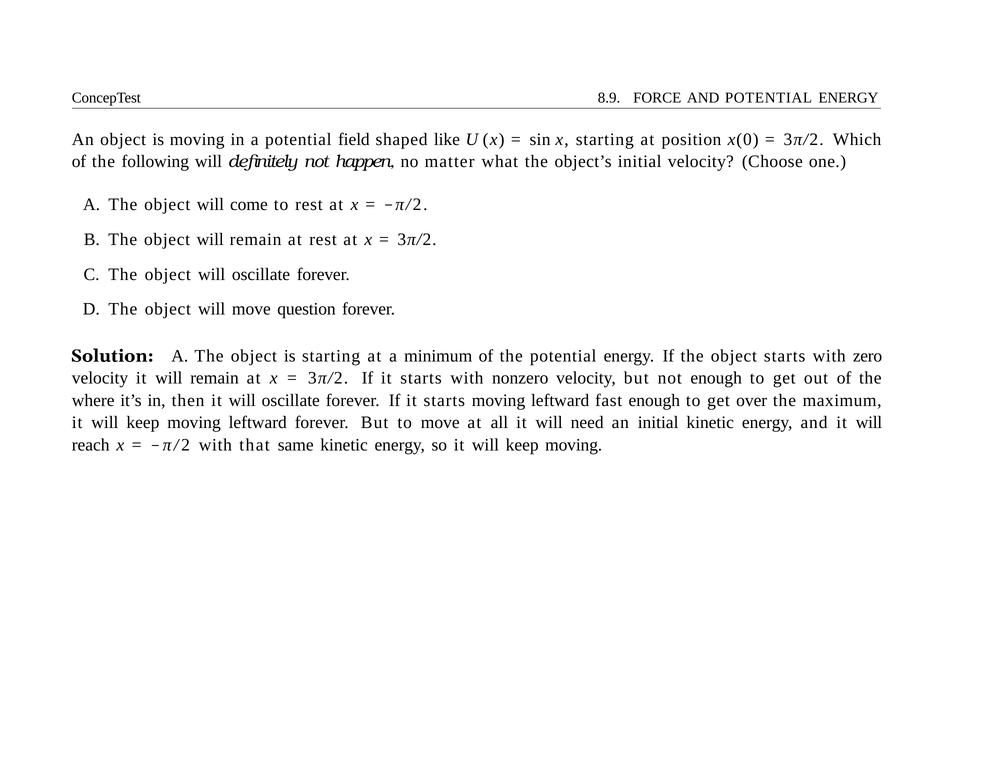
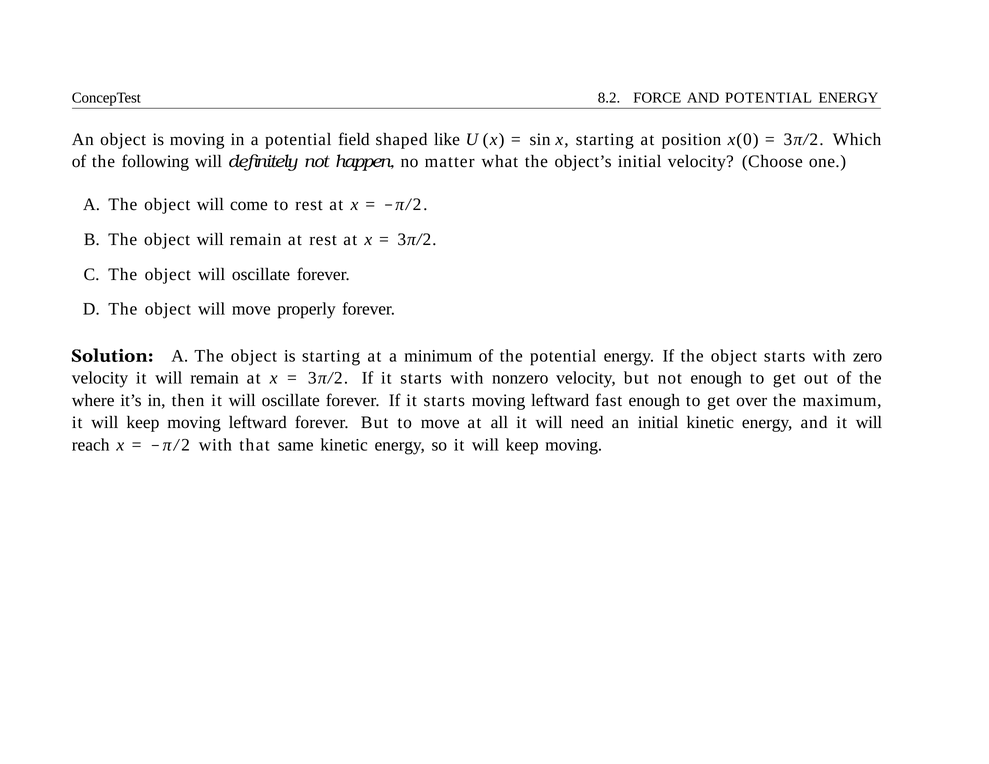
8.9: 8.9 -> 8.2 (609, 98)
question: question -> properly (306, 309)
